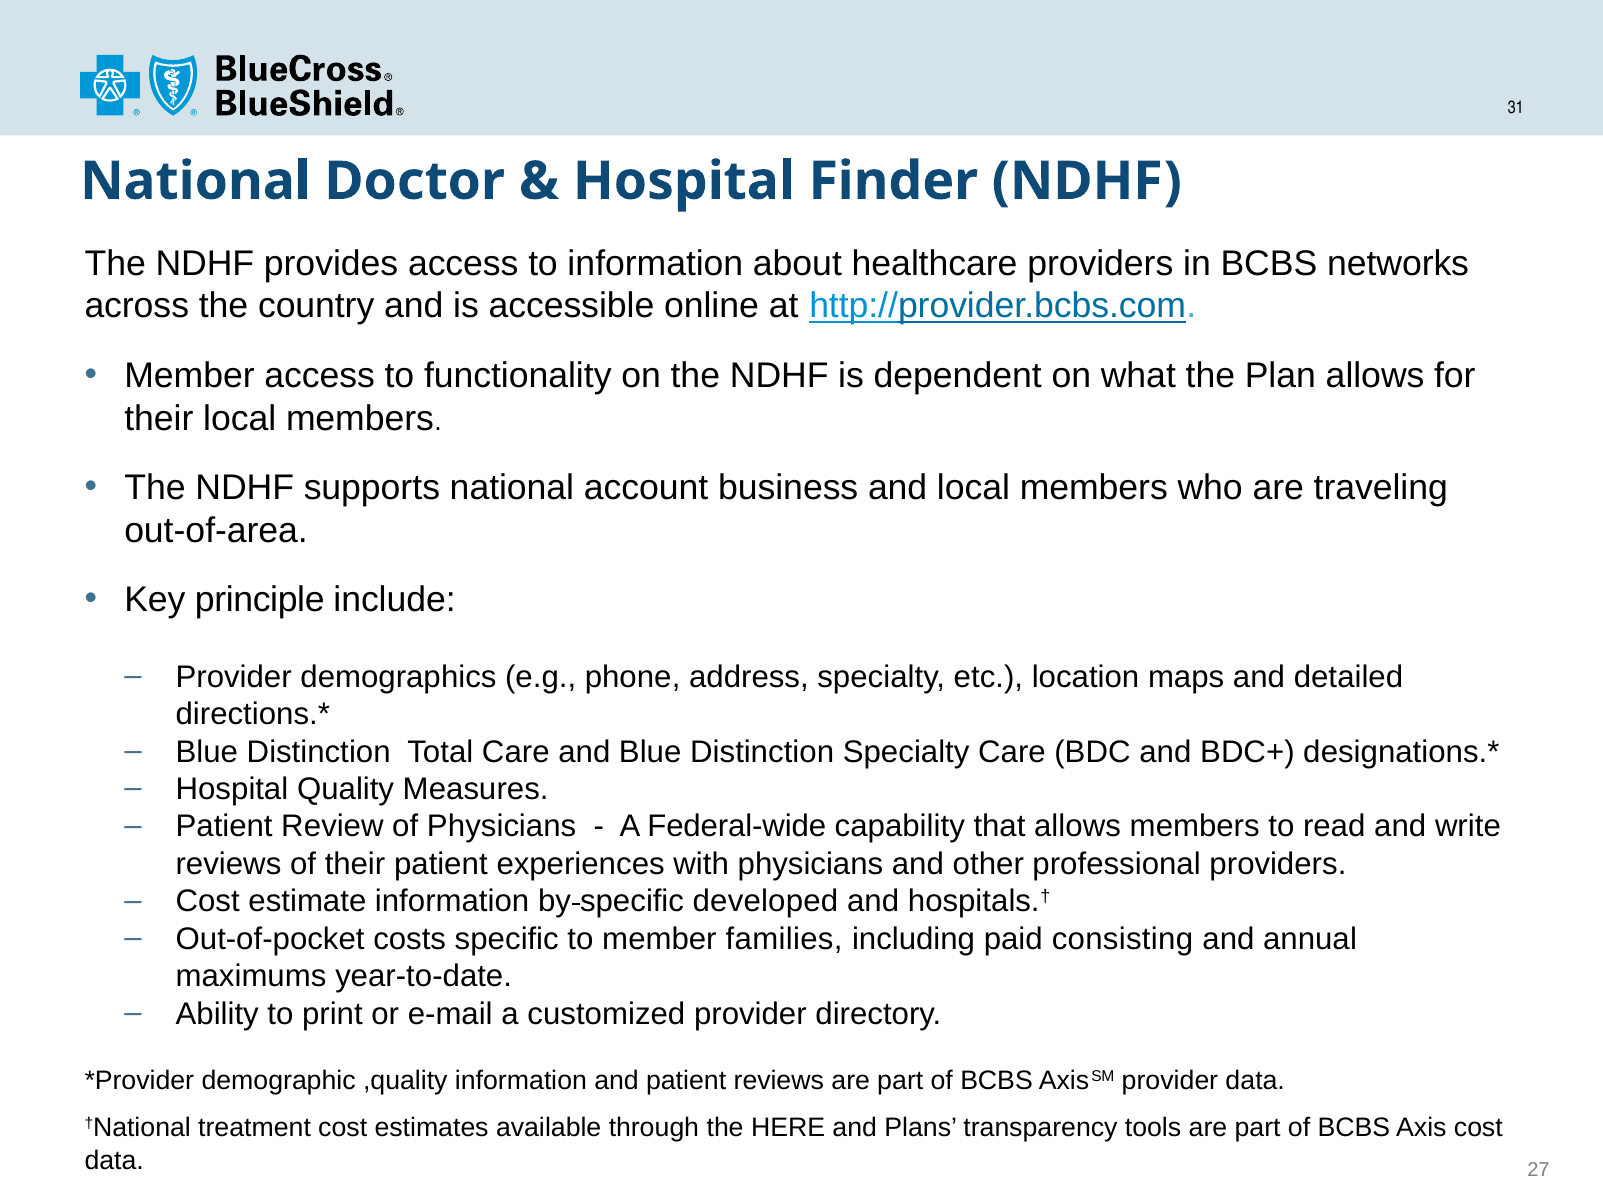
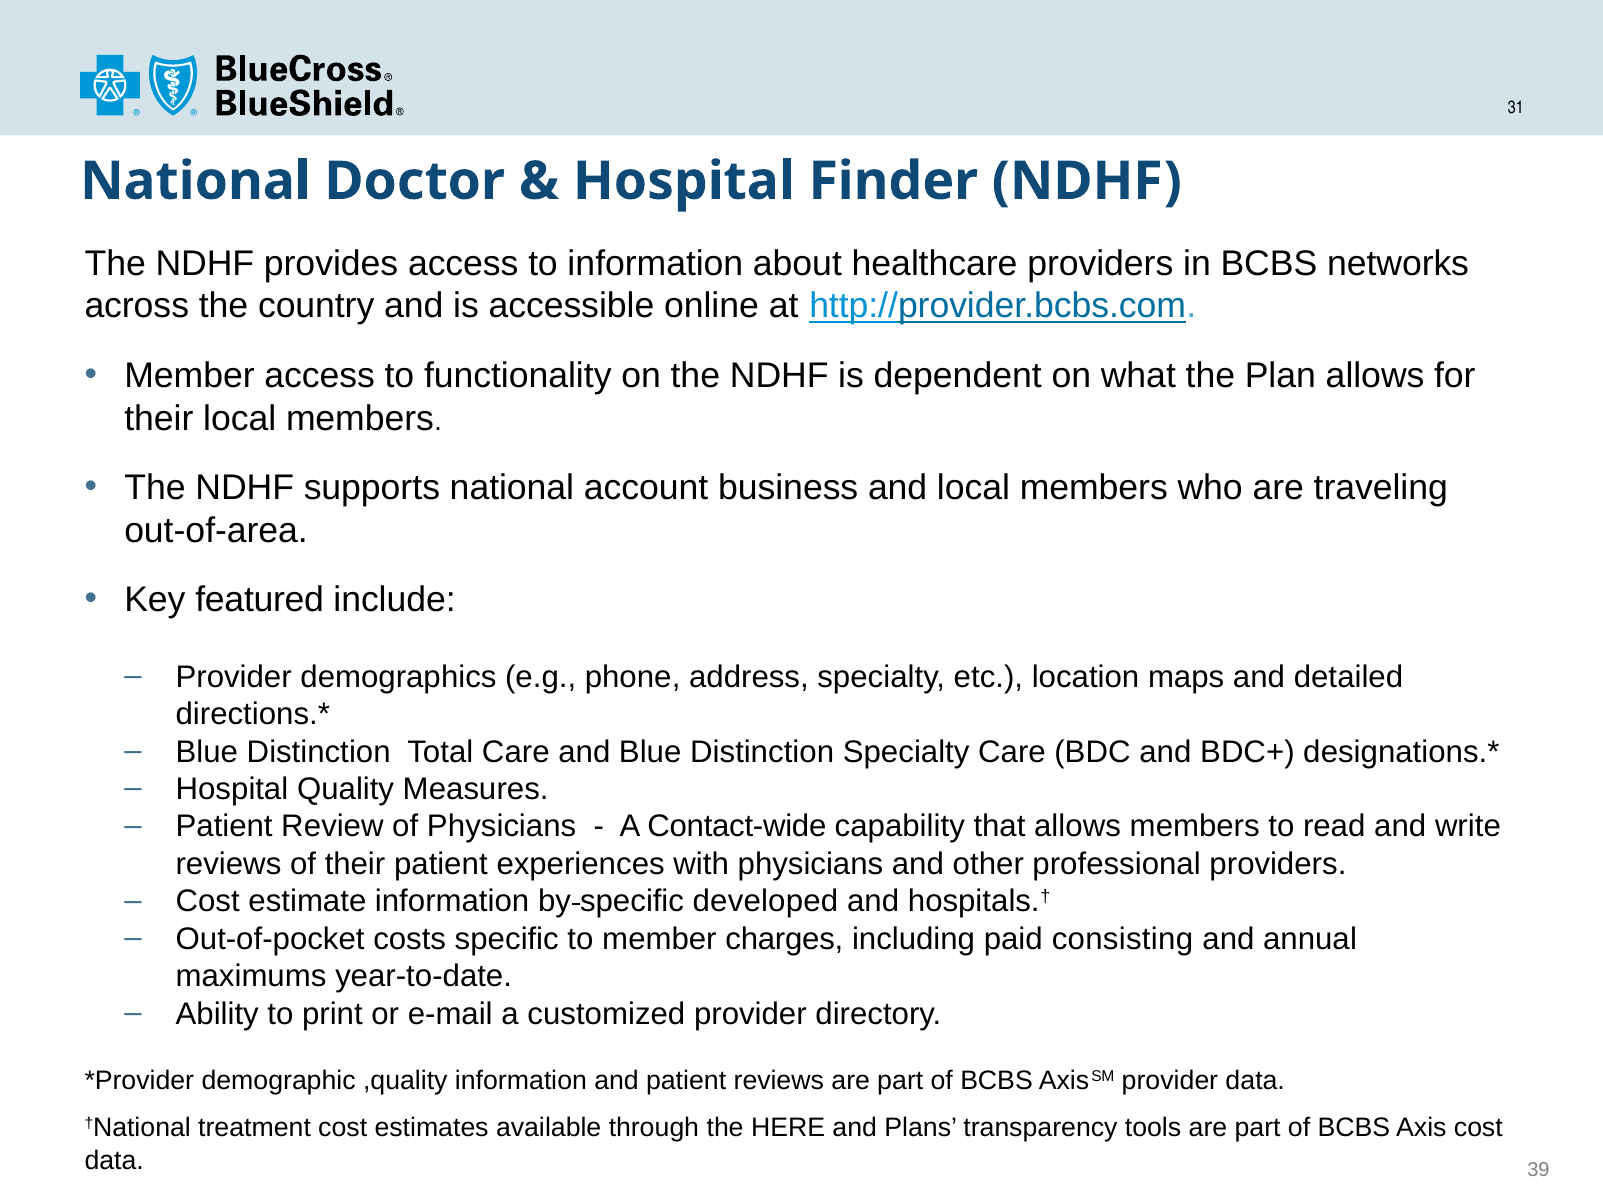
principle: principle -> featured (260, 600)
Federal-wide: Federal-wide -> Contact-wide (737, 827)
families: families -> charges (784, 939)
27: 27 -> 39 (1539, 1170)
